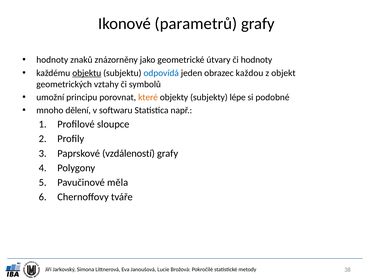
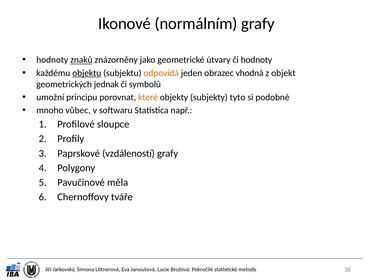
parametrů: parametrů -> normálním (196, 24)
znaků underline: none -> present (81, 60)
odpovídá colour: blue -> orange (161, 73)
každou: každou -> vhodná (250, 73)
vztahy: vztahy -> jednak (106, 84)
lépe: lépe -> tyto (238, 97)
dělení: dělení -> vůbec (78, 110)
